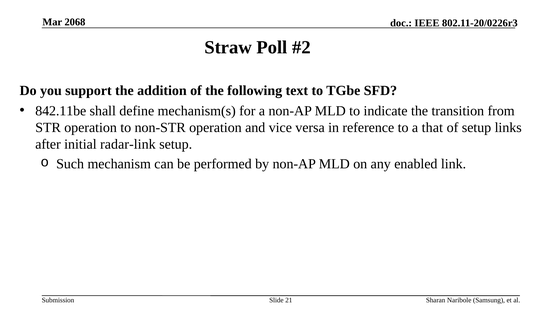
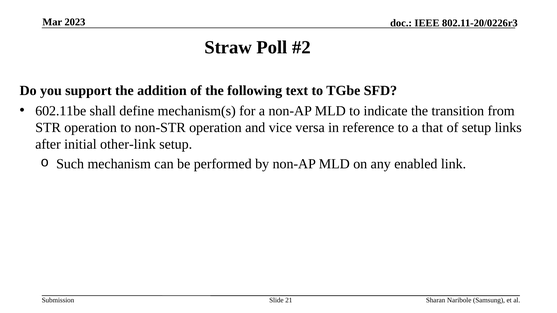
2068: 2068 -> 2023 (75, 22)
842.11be: 842.11be -> 602.11be (61, 111)
radar-link: radar-link -> other-link (128, 144)
